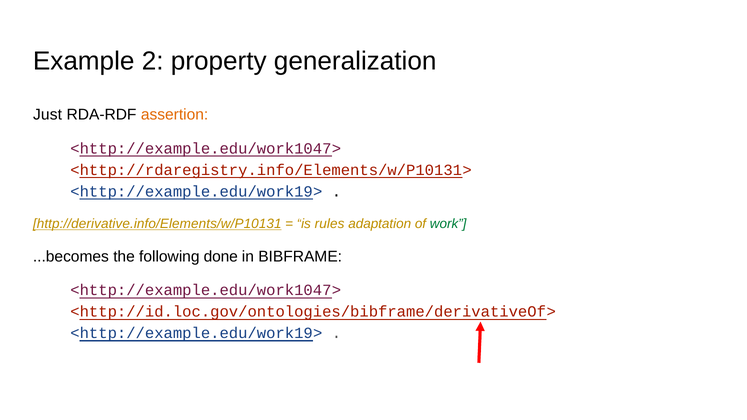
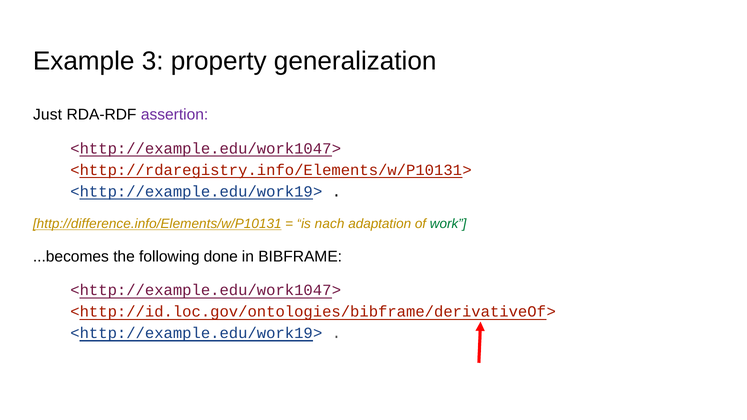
2: 2 -> 3 (153, 61)
assertion colour: orange -> purple (175, 115)
http://derivative.info/Elements/w/P10131: http://derivative.info/Elements/w/P10131 -> http://difference.info/Elements/w/P10131 (157, 224)
rules: rules -> nach (330, 224)
